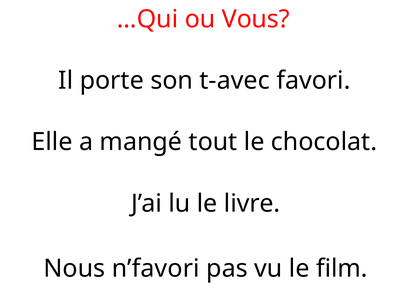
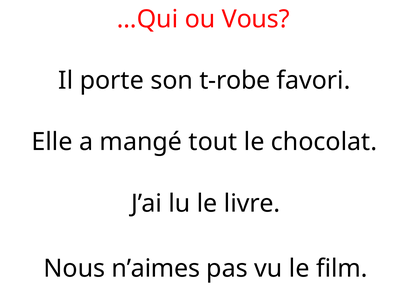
t-avec: t-avec -> t-robe (235, 80)
n’favori: n’favori -> n’aimes (156, 268)
